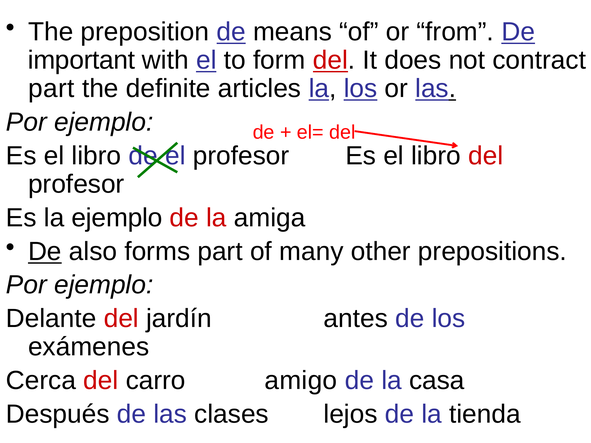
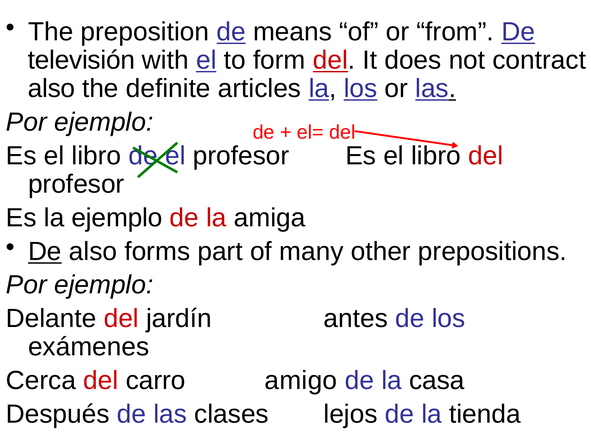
important: important -> televisión (81, 60)
part: part -> also (52, 89)
